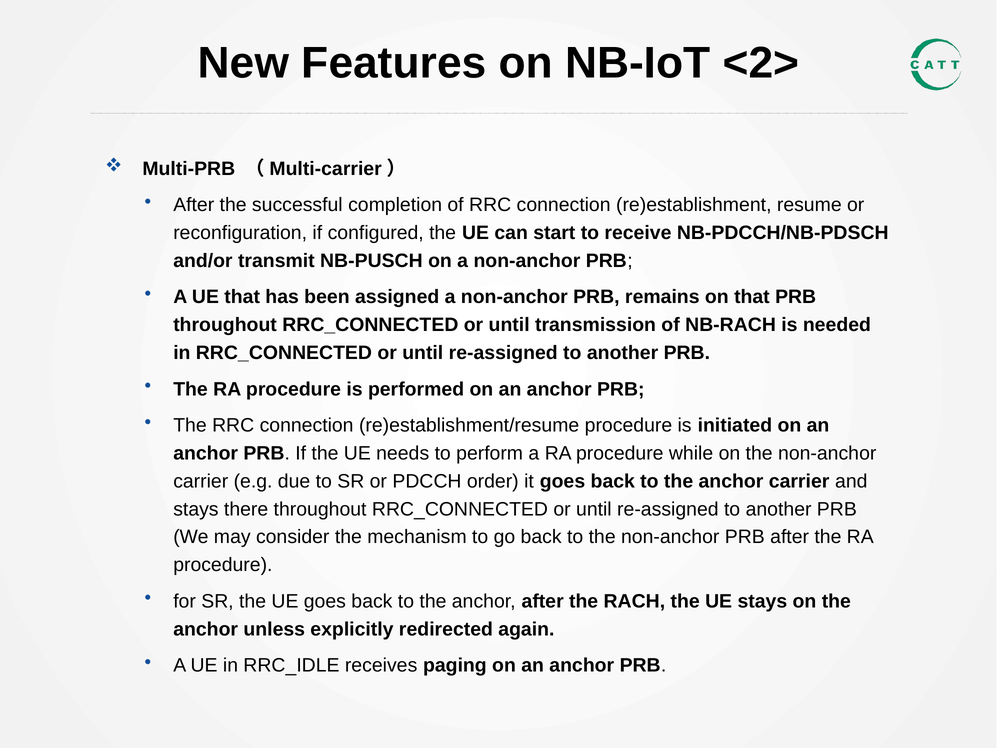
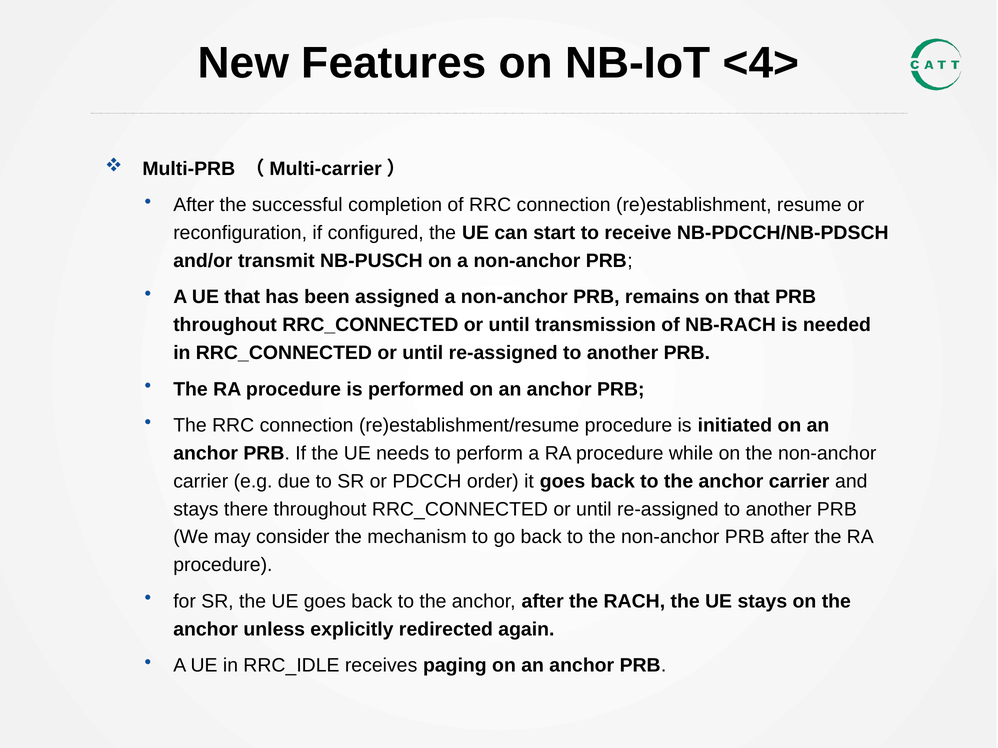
<2>: <2> -> <4> (761, 63)
